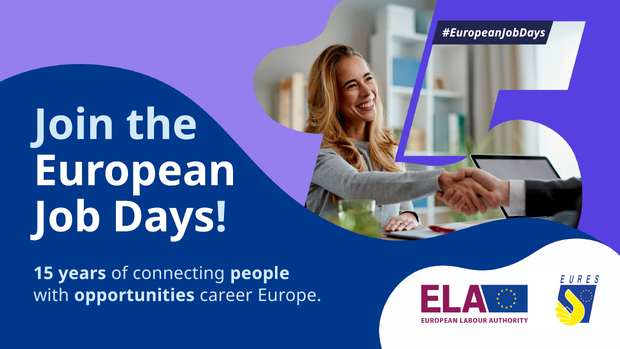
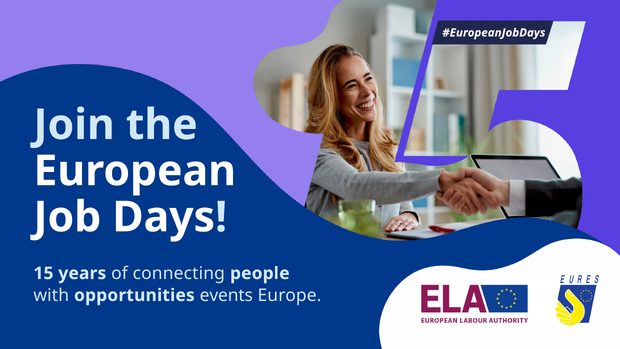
career: career -> events (226, 295)
